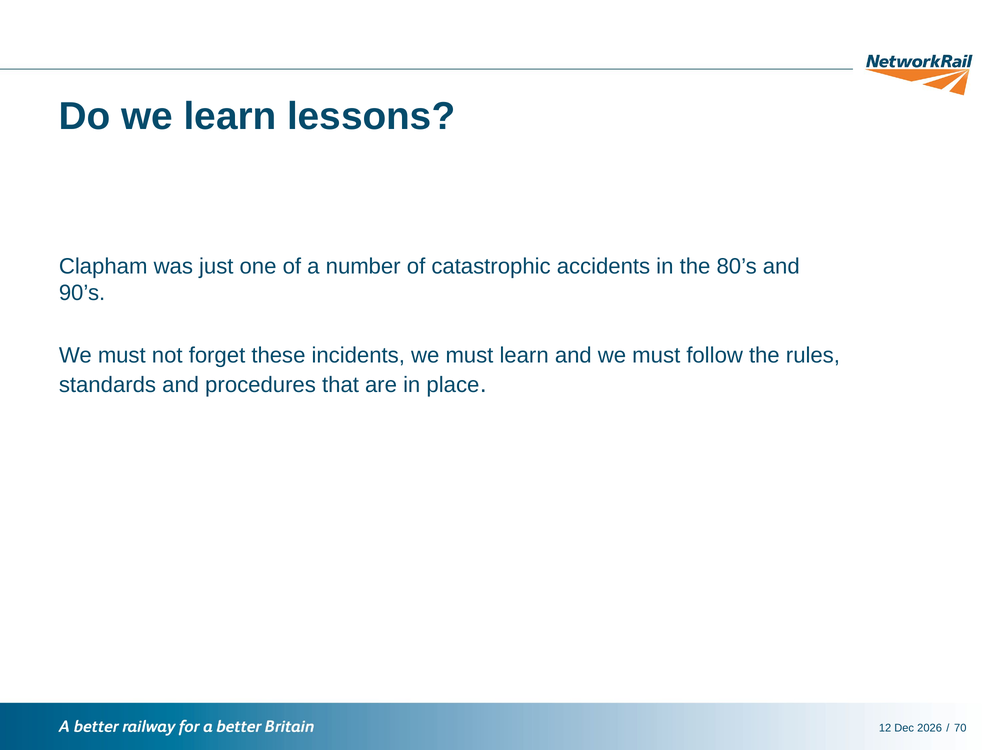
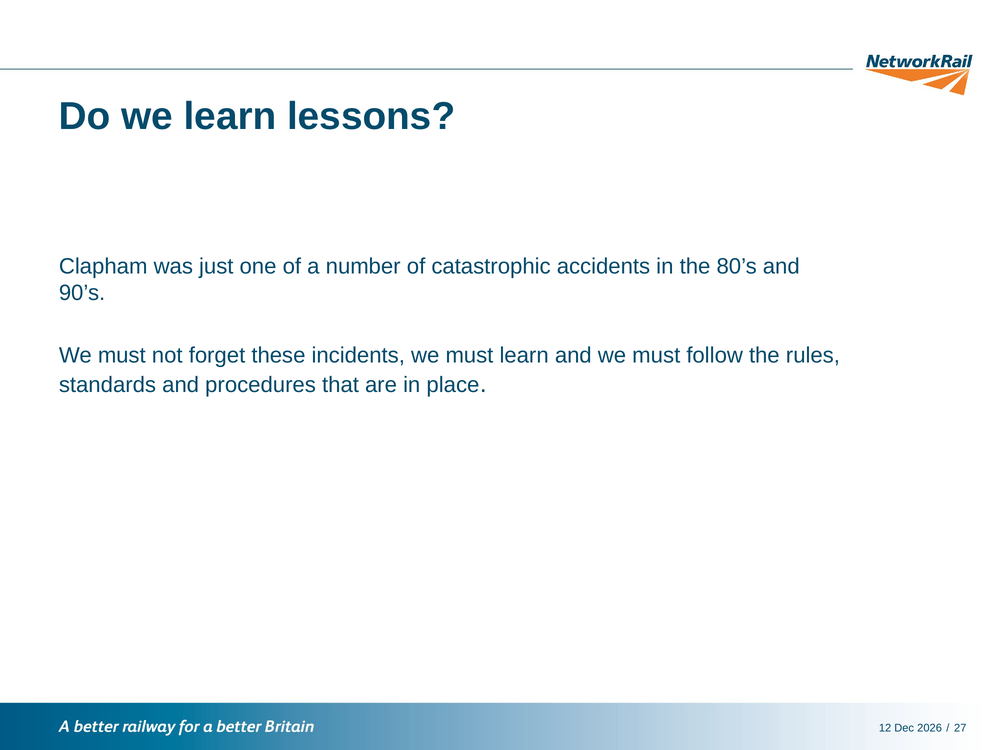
70: 70 -> 27 (960, 727)
